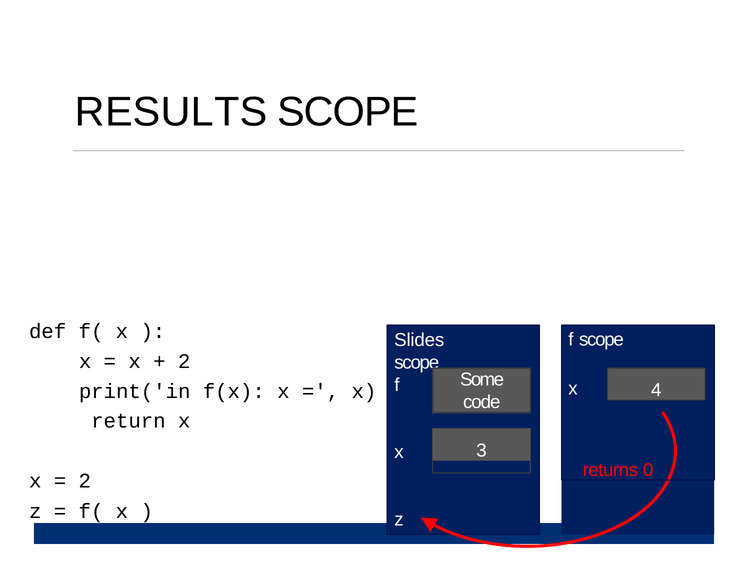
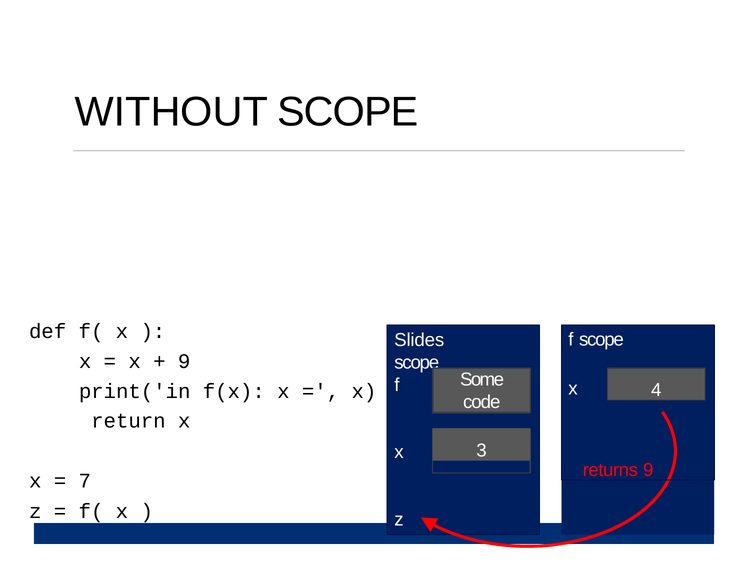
RESULTS: RESULTS -> WITHOUT (171, 112)
2: 2 -> 9 (184, 361)
returns 0: 0 -> 9 (648, 470)
2: 2 -> 7 (85, 481)
